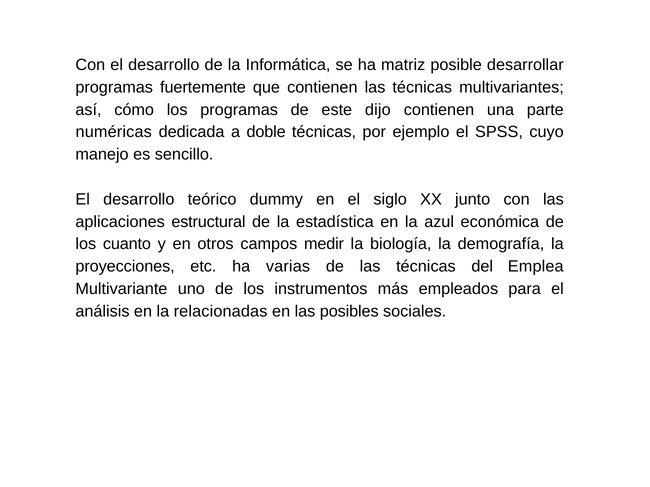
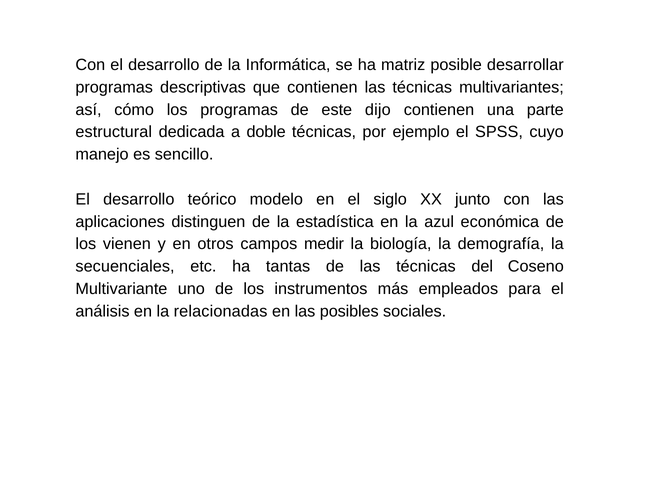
fuertemente: fuertemente -> descriptivas (203, 87)
numéricas: numéricas -> estructural (114, 132)
dummy: dummy -> modelo (276, 199)
estructural: estructural -> distinguen (208, 222)
cuanto: cuanto -> vienen (127, 244)
proyecciones: proyecciones -> secuenciales (125, 267)
varias: varias -> tantas (288, 267)
Emplea: Emplea -> Coseno (536, 267)
